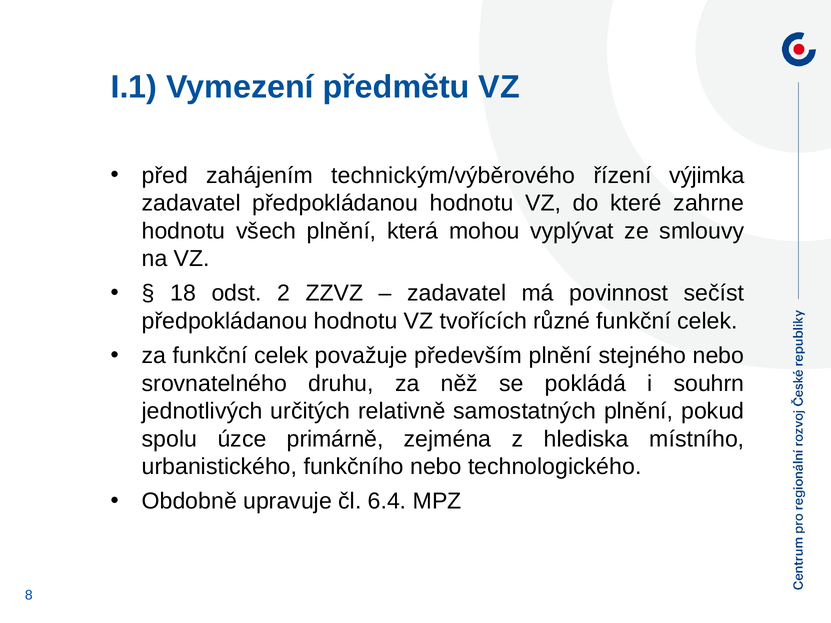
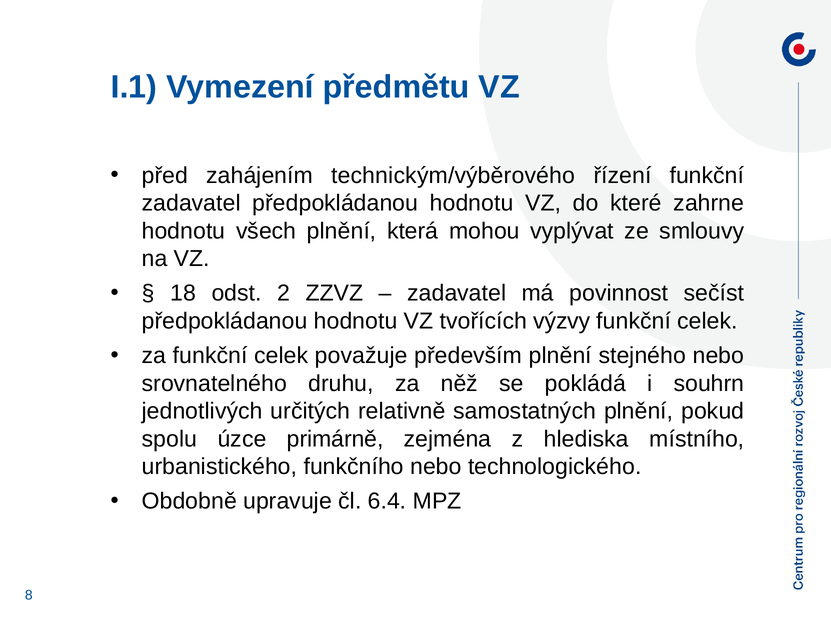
řízení výjimka: výjimka -> funkční (707, 176)
různé: různé -> výzvy (562, 321)
